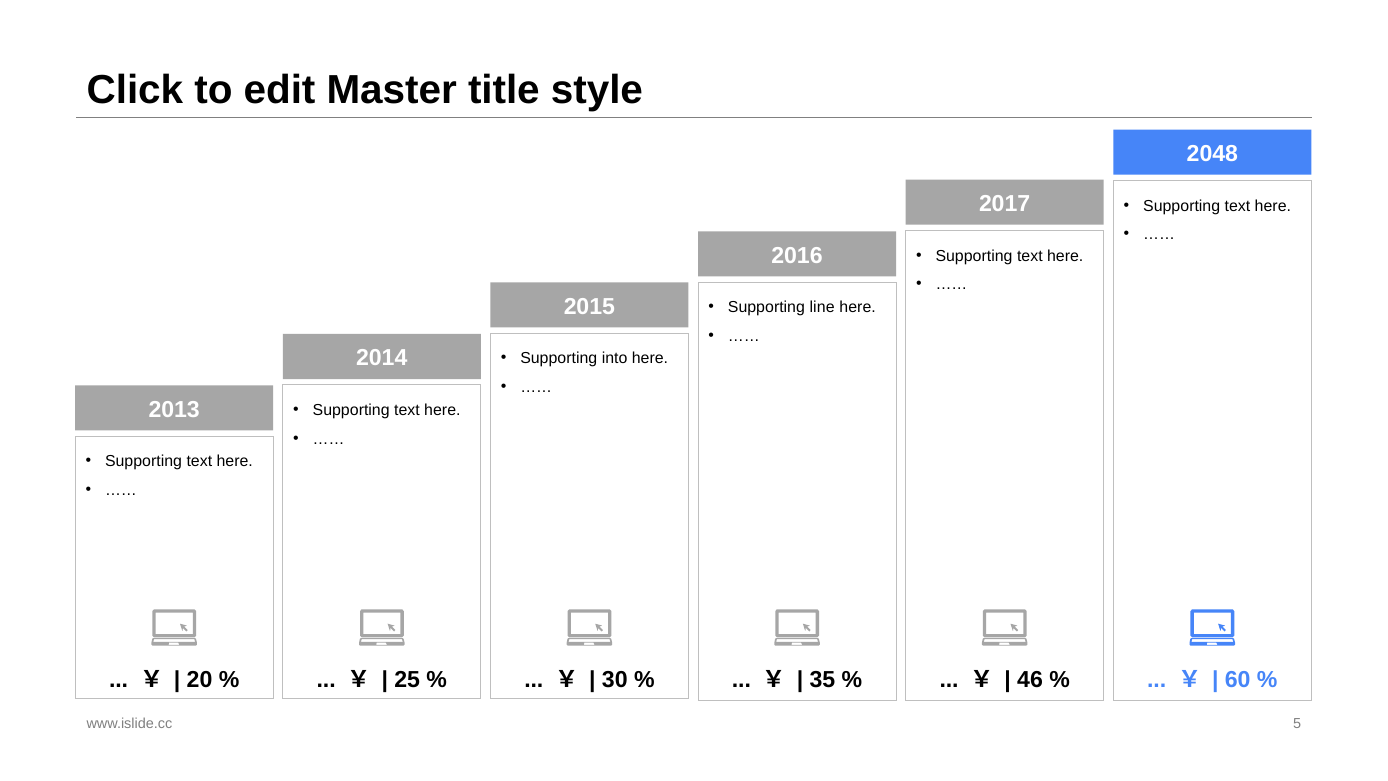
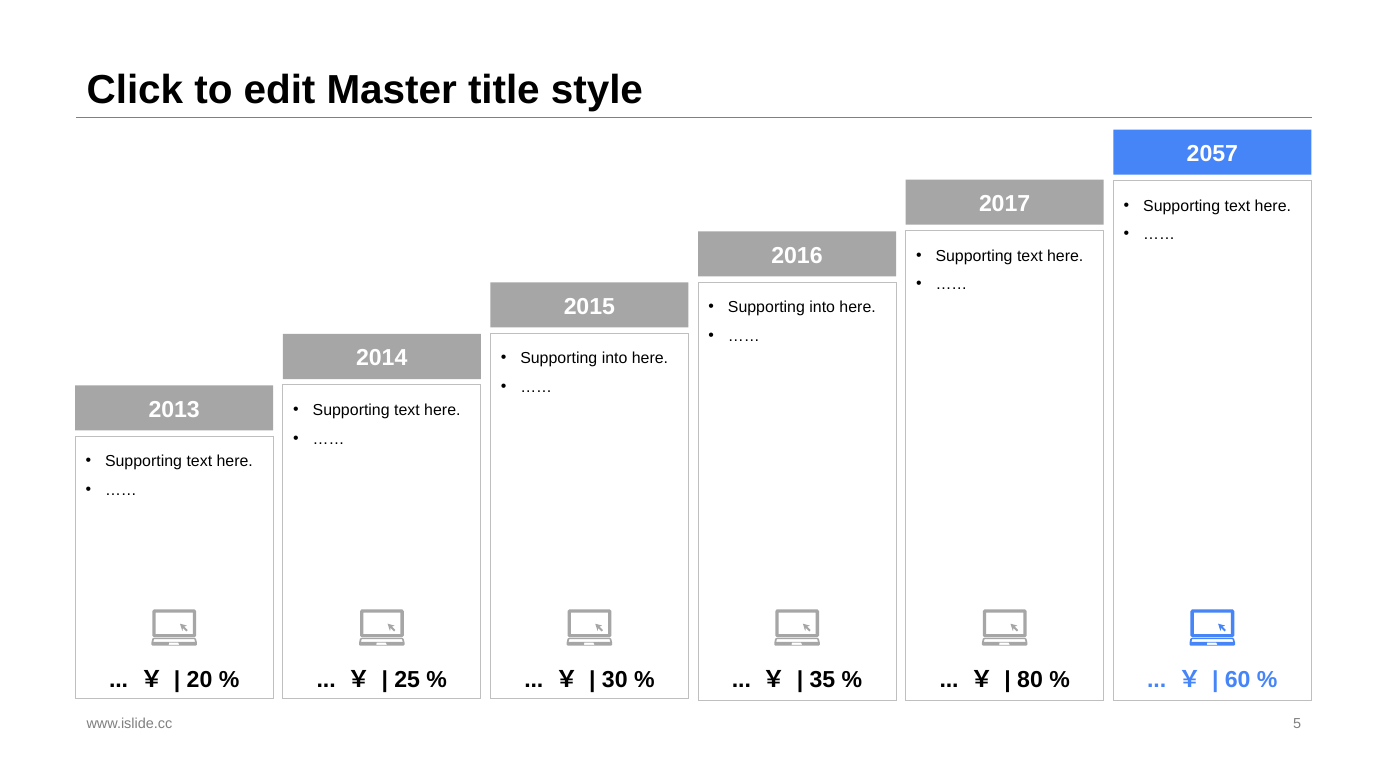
2048: 2048 -> 2057 (1212, 154)
line: line -> into (822, 308)
46: 46 -> 80 (1030, 679)
